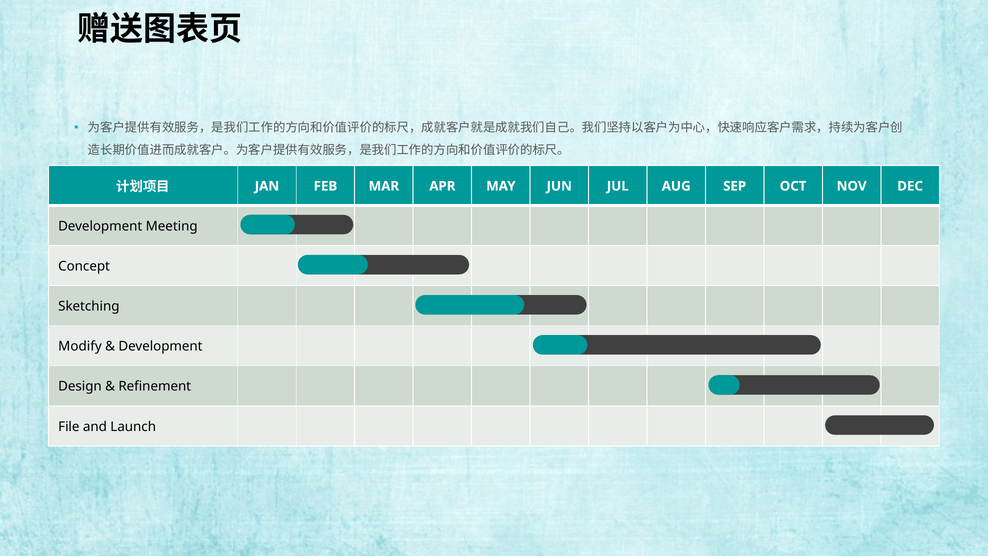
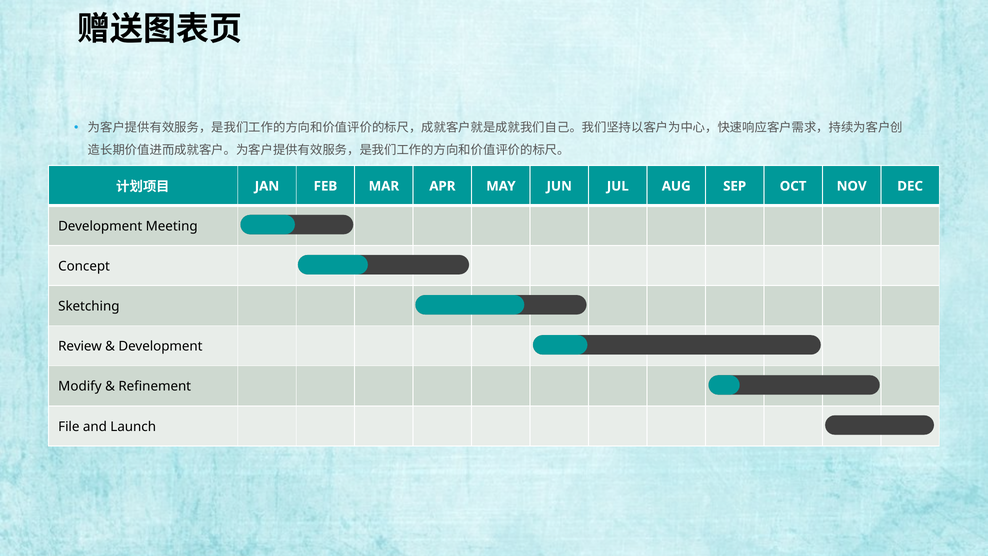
Modify: Modify -> Review (80, 346)
Design: Design -> Modify (80, 386)
